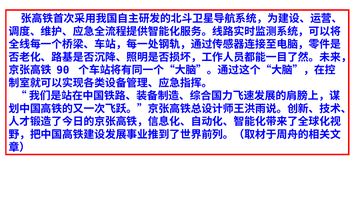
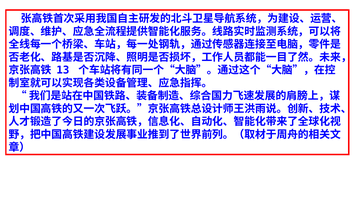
90: 90 -> 13 (63, 70)
